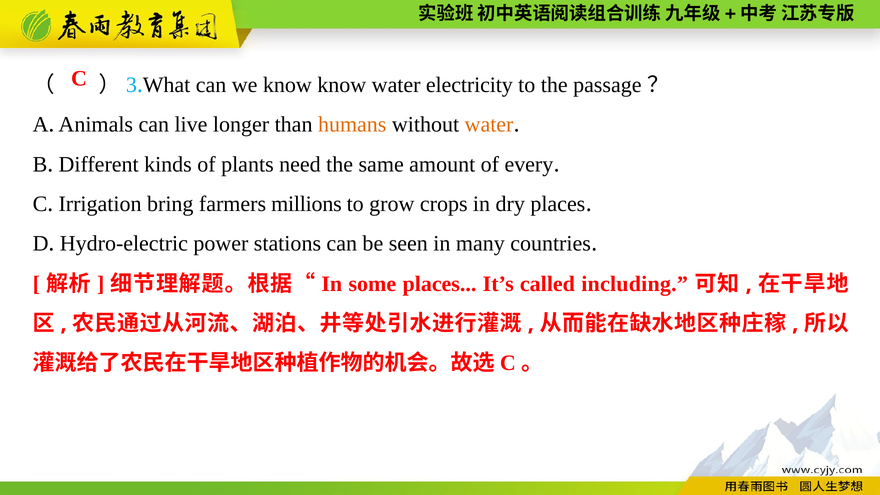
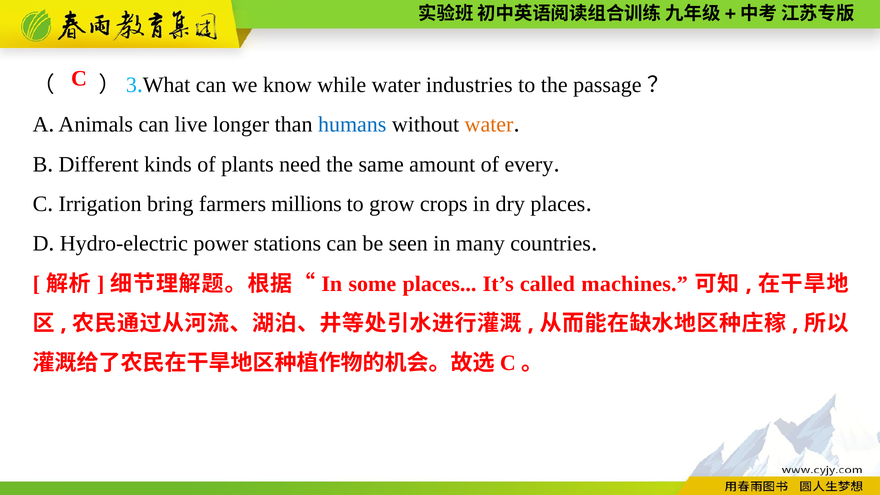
know know: know -> while (342, 85)
electricity: electricity -> industries (469, 85)
humans colour: orange -> blue (352, 125)
including: including -> machines (635, 284)
